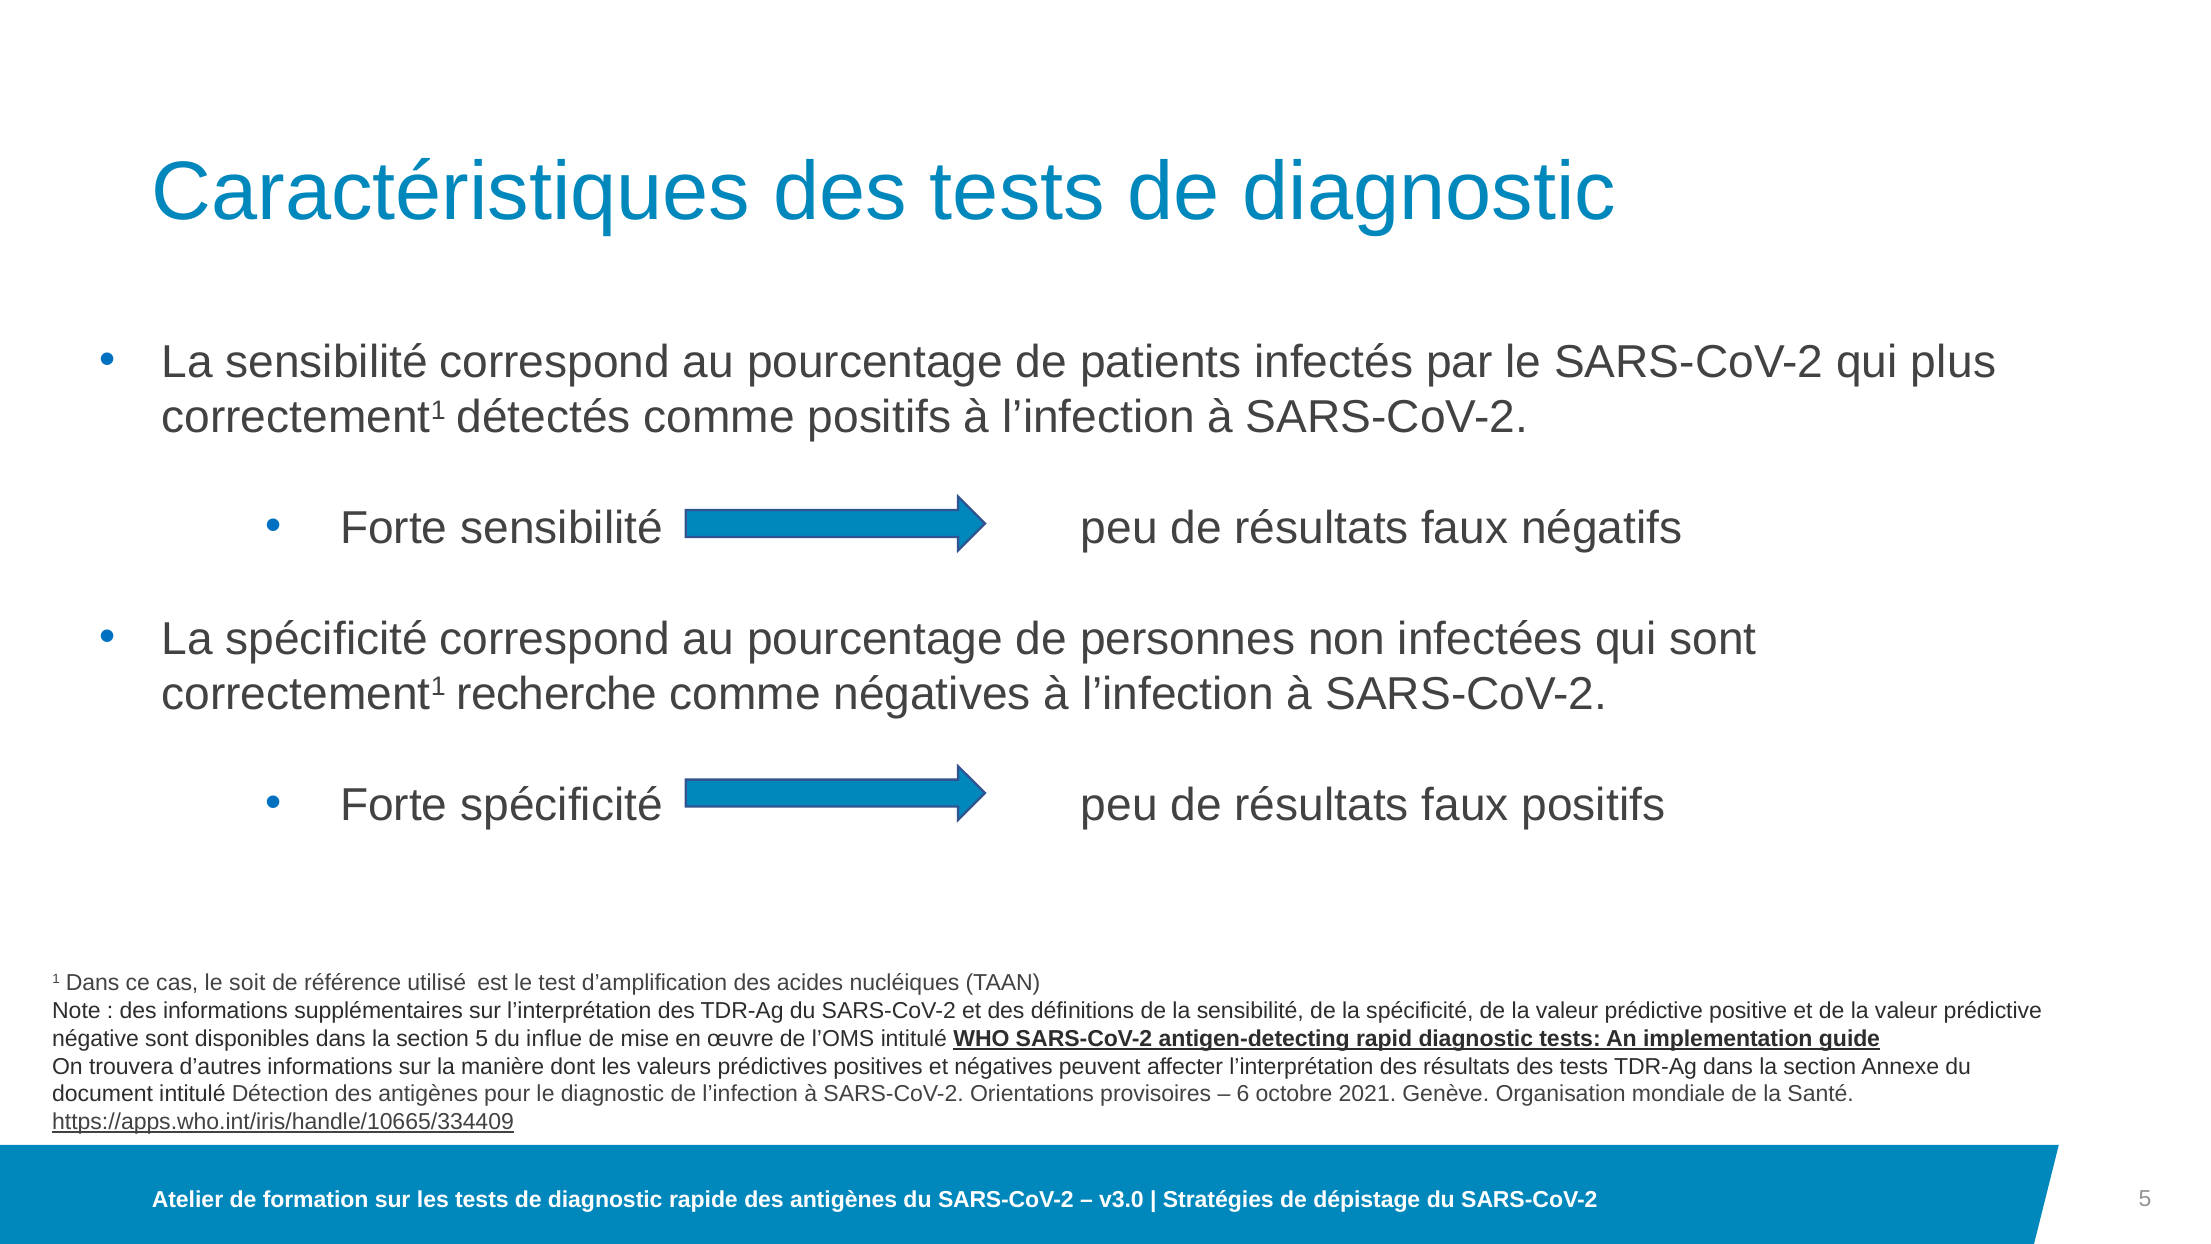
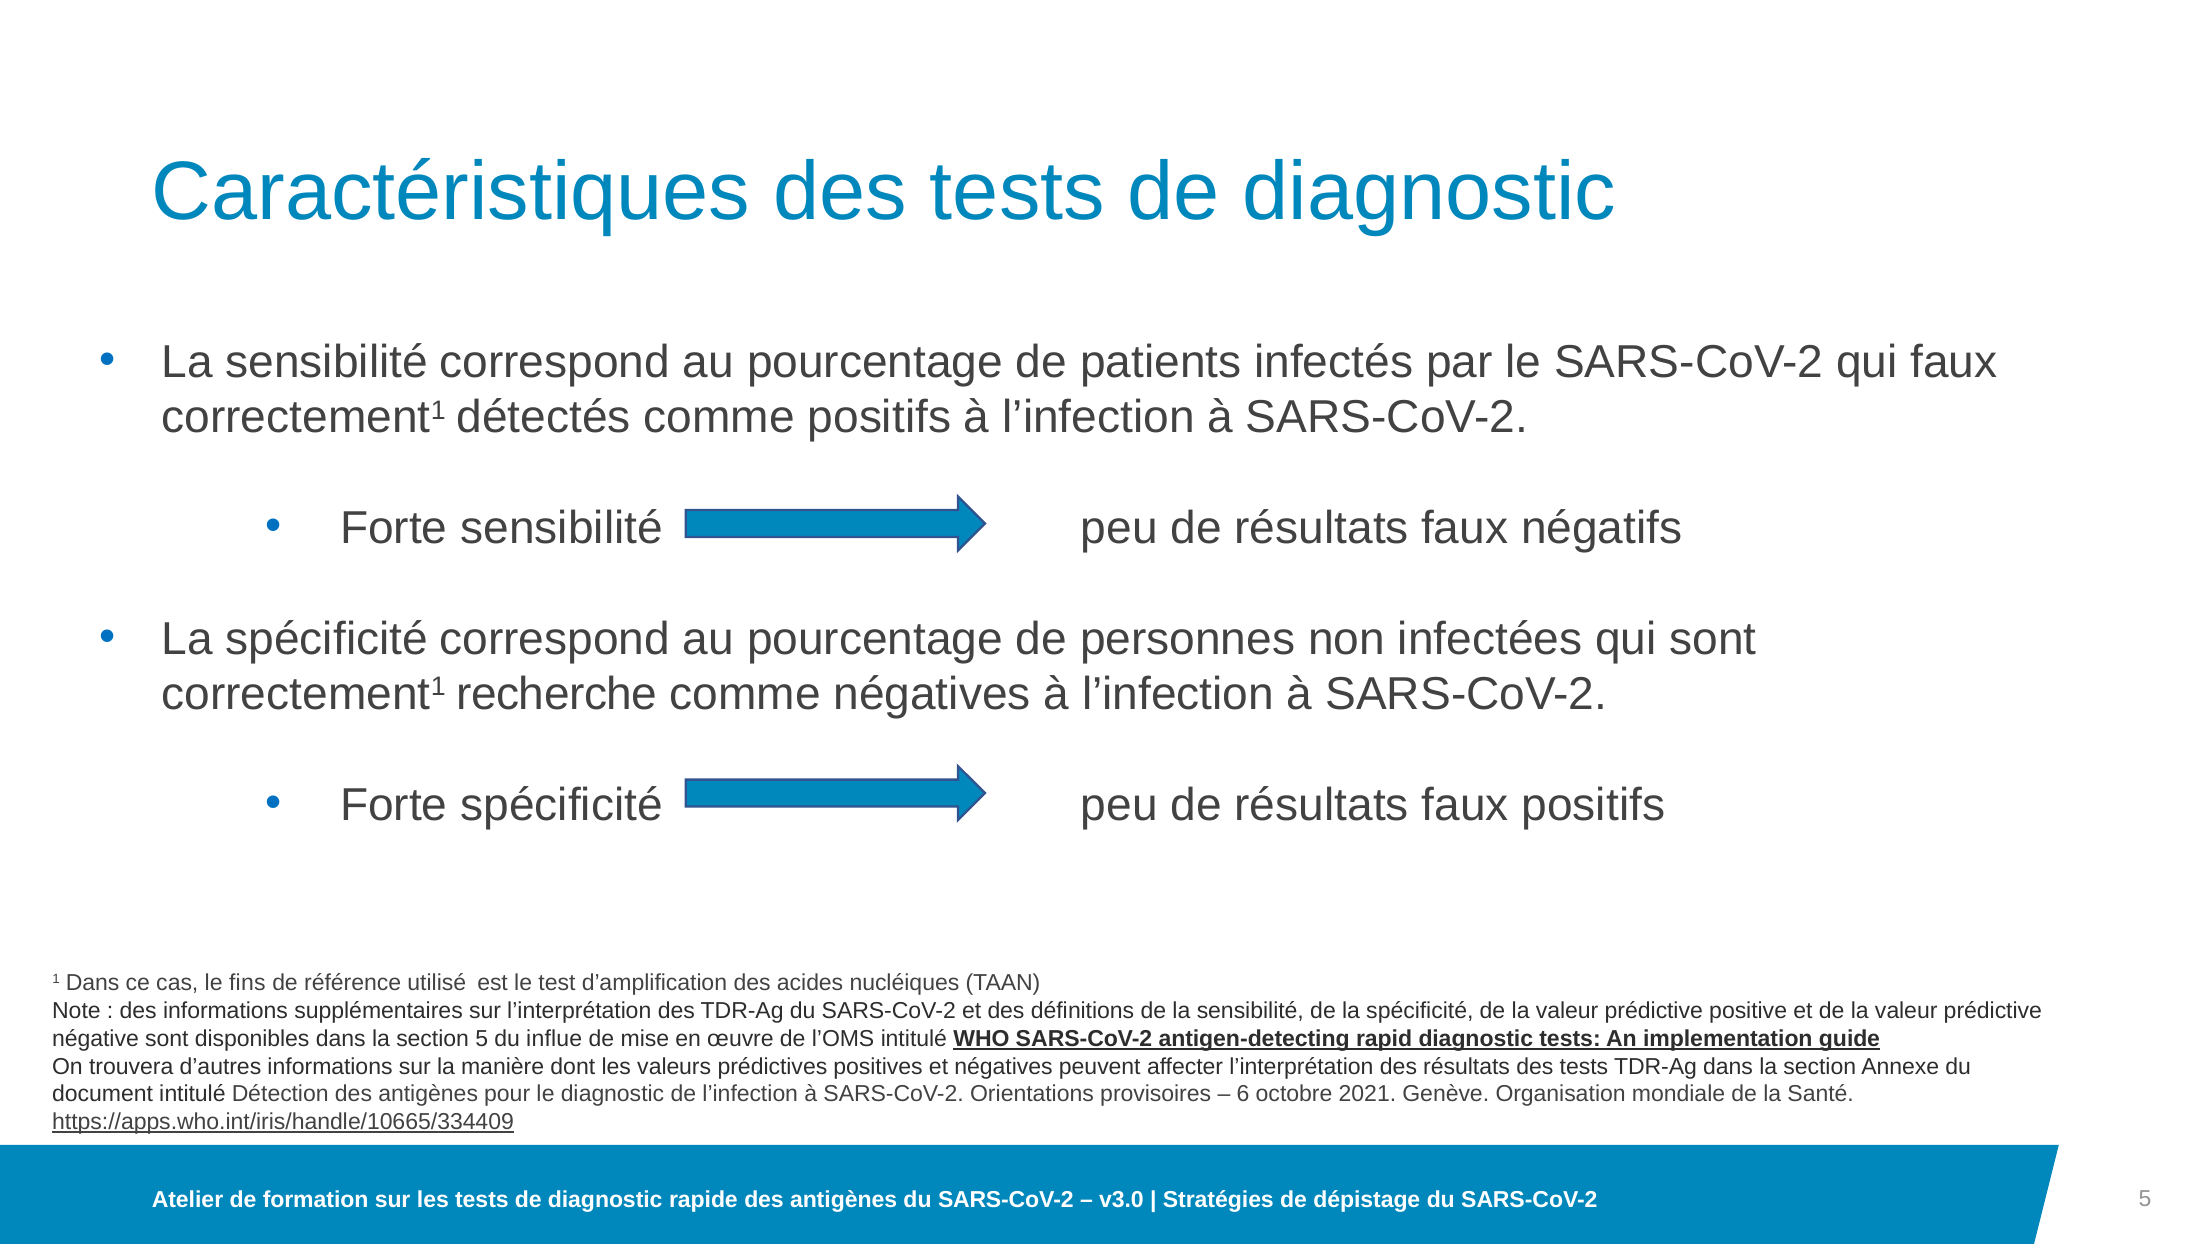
qui plus: plus -> faux (1954, 362)
soit: soit -> fins (247, 983)
